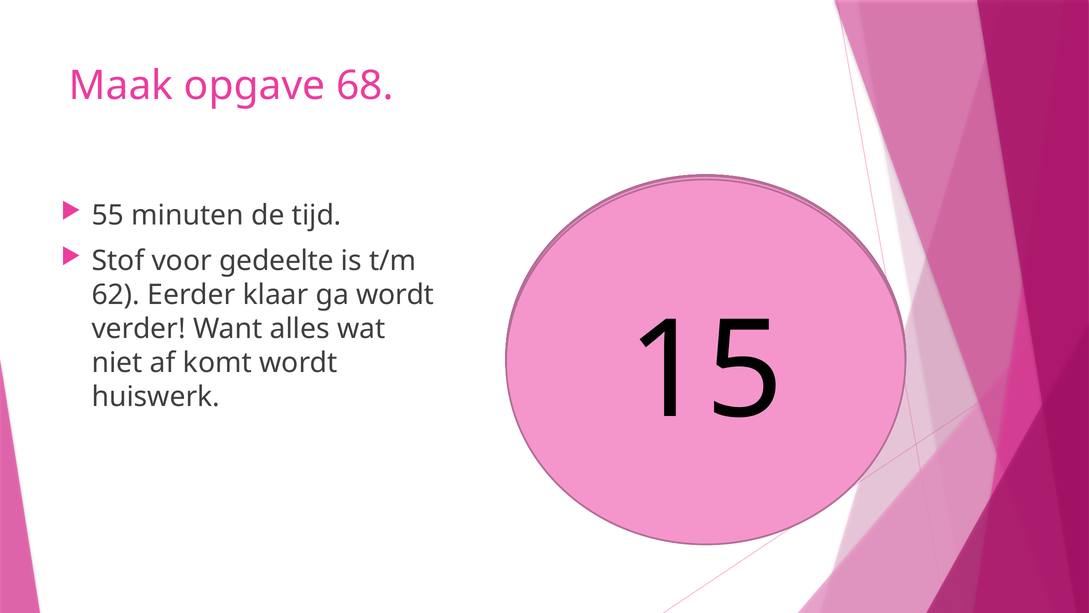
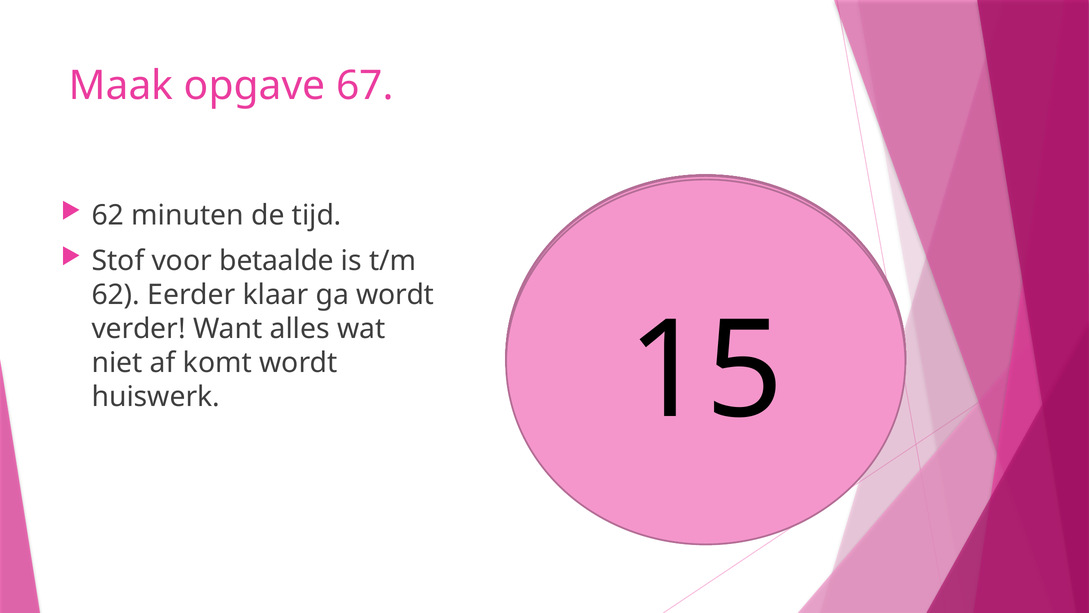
68: 68 -> 67 (365, 86)
55: 55 -> 62 (108, 215)
gedeelte: gedeelte -> betaalde (277, 260)
